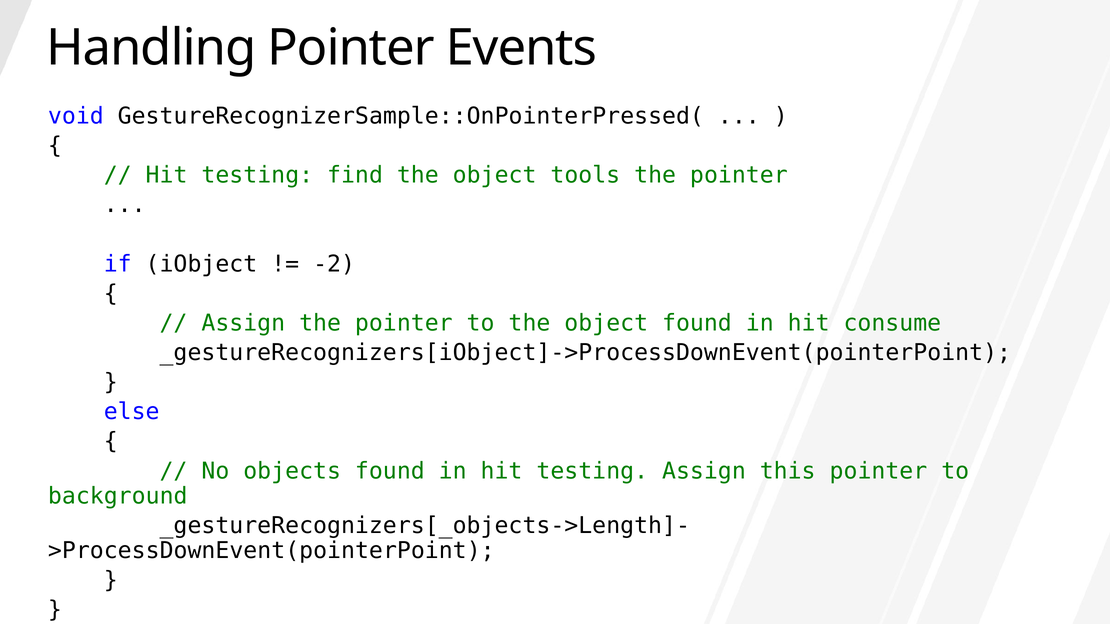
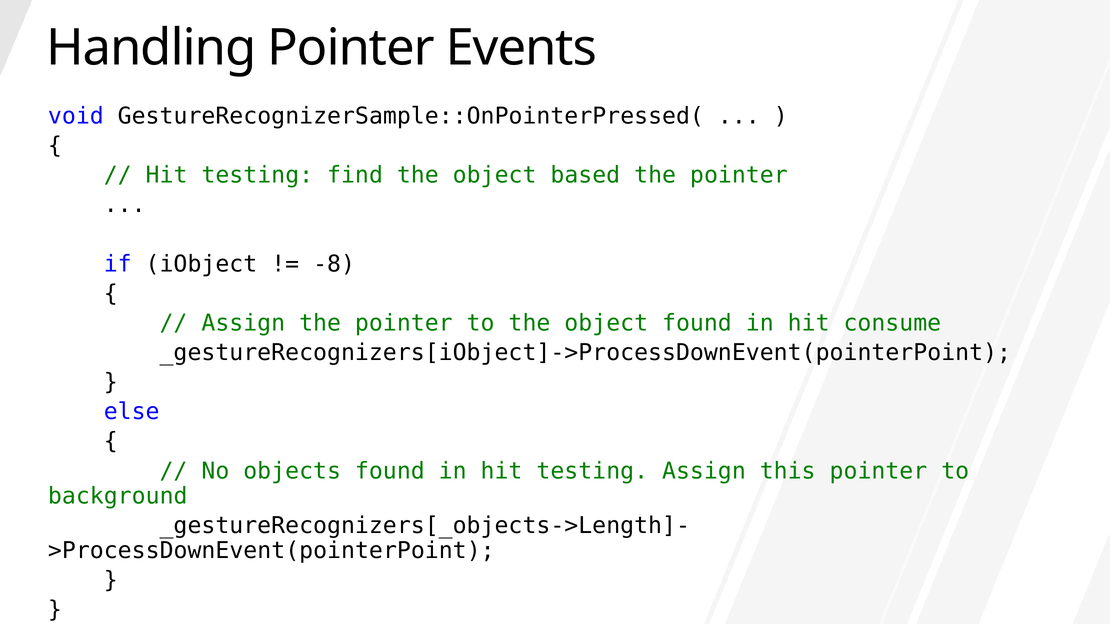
tools: tools -> based (585, 175)
-2: -2 -> -8 (334, 264)
